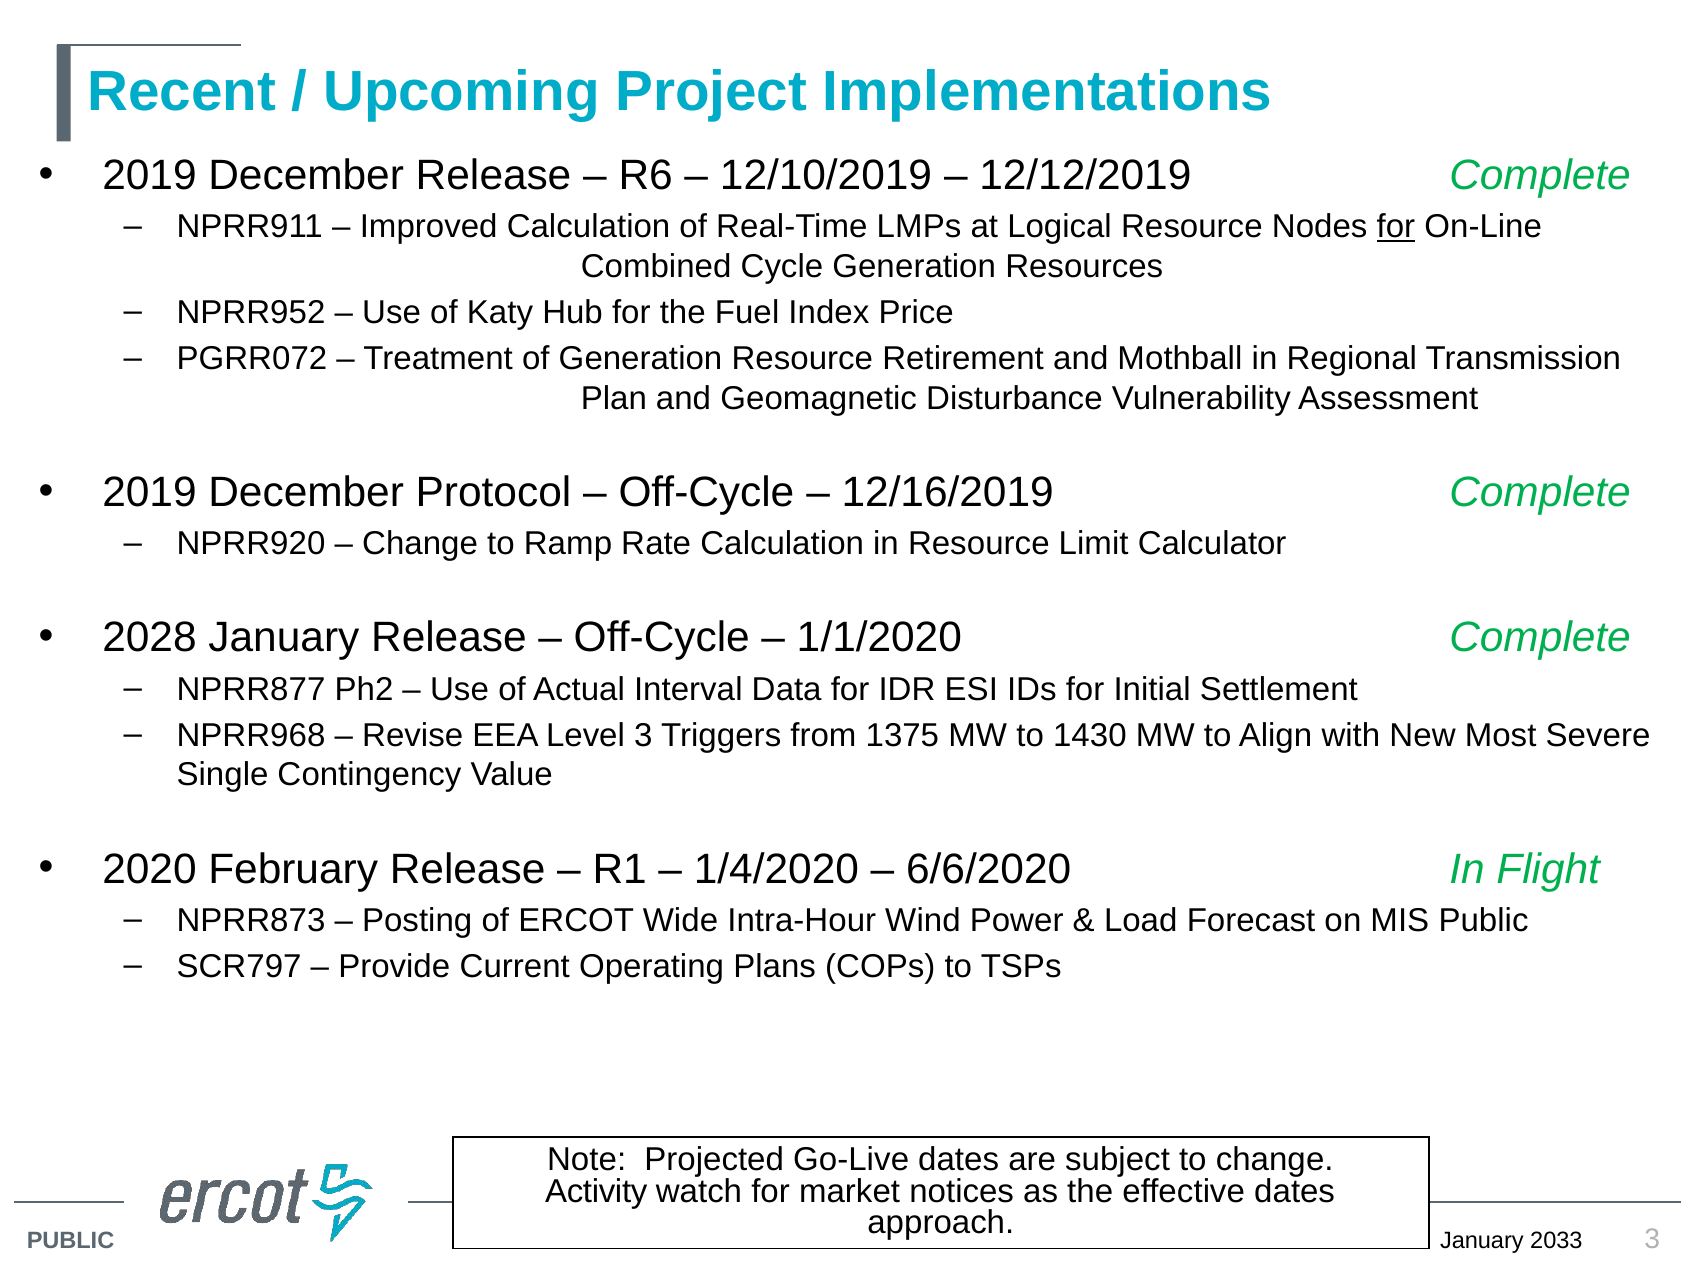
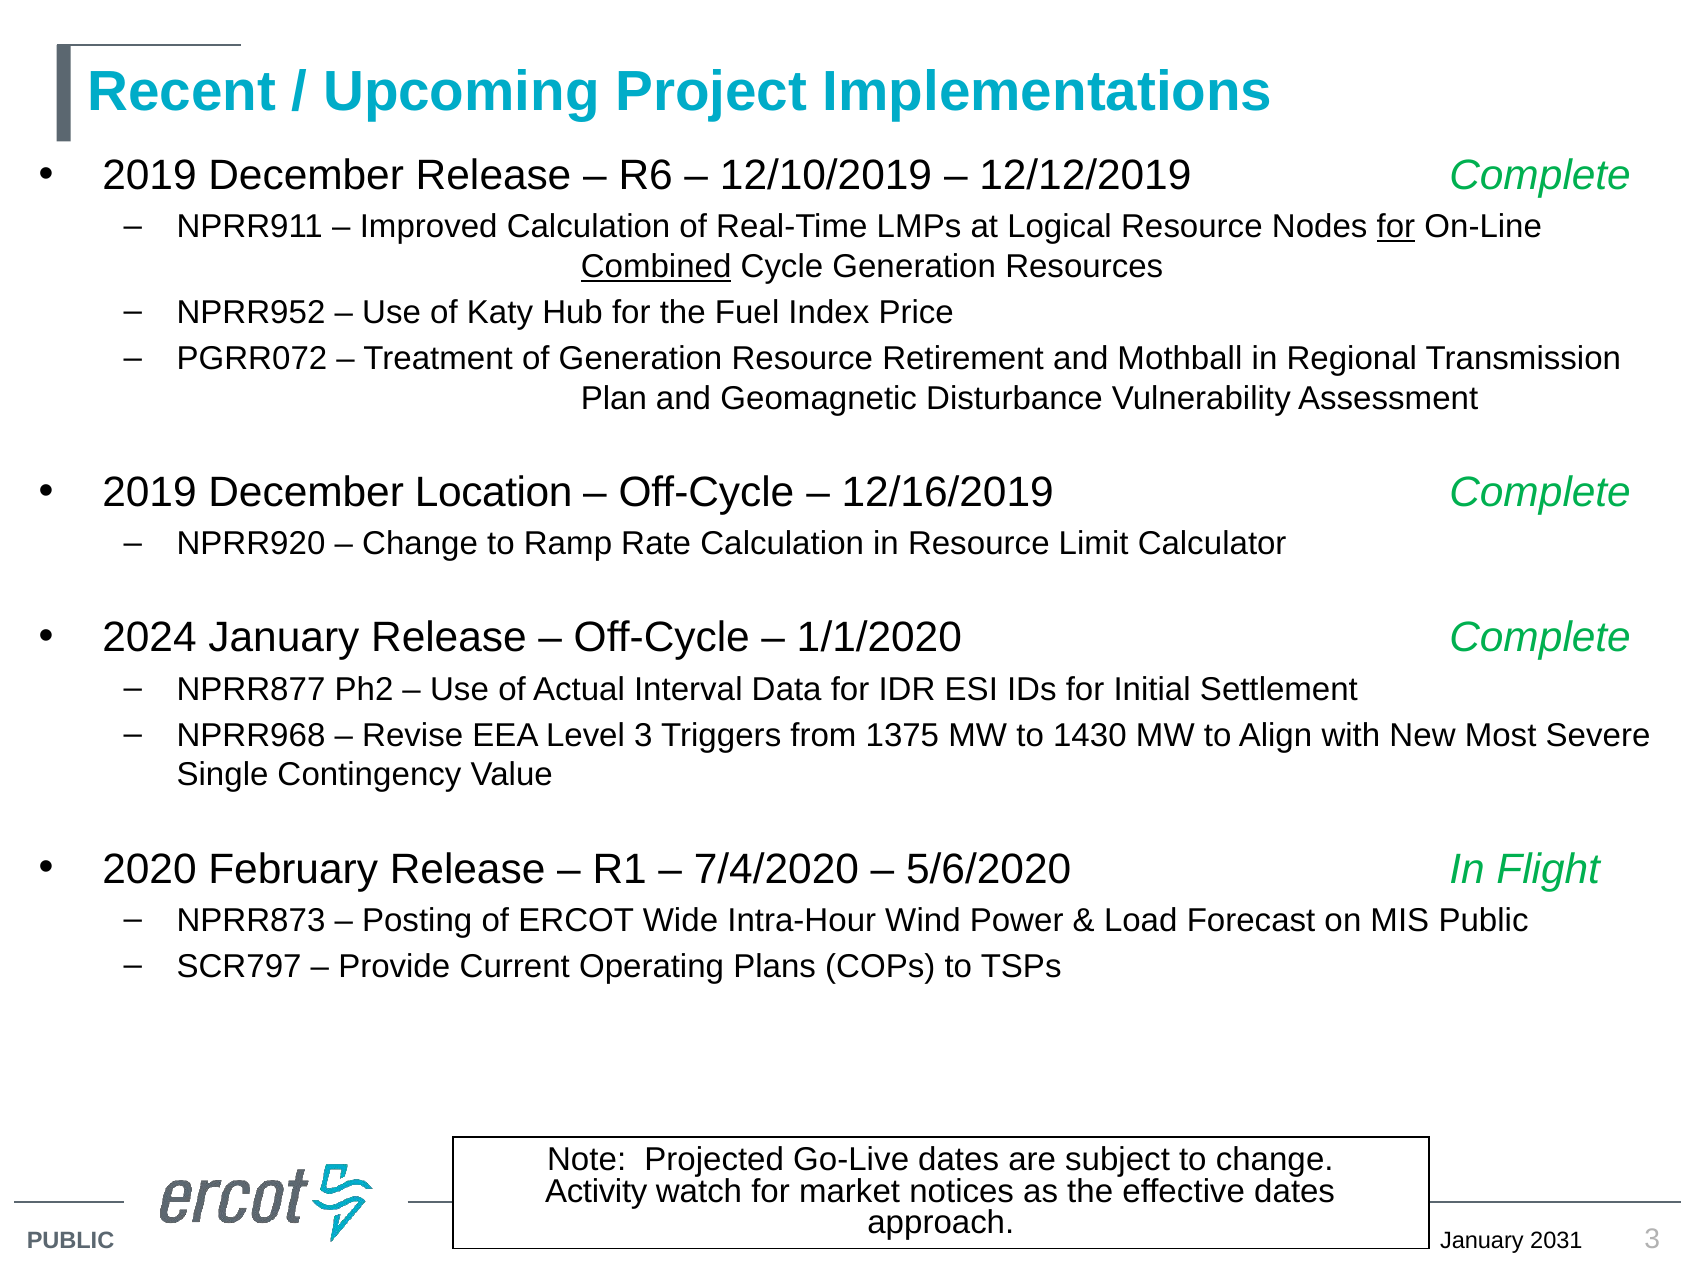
Combined underline: none -> present (656, 267)
Protocol: Protocol -> Location (494, 493)
2028: 2028 -> 2024 (150, 638)
1/4/2020: 1/4/2020 -> 7/4/2020 (776, 869)
6/6/2020: 6/6/2020 -> 5/6/2020 (989, 869)
2033: 2033 -> 2031 (1556, 1241)
